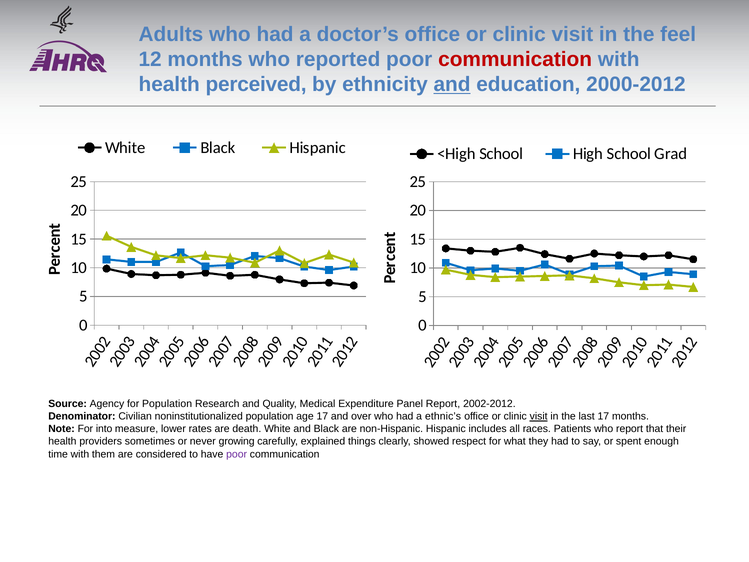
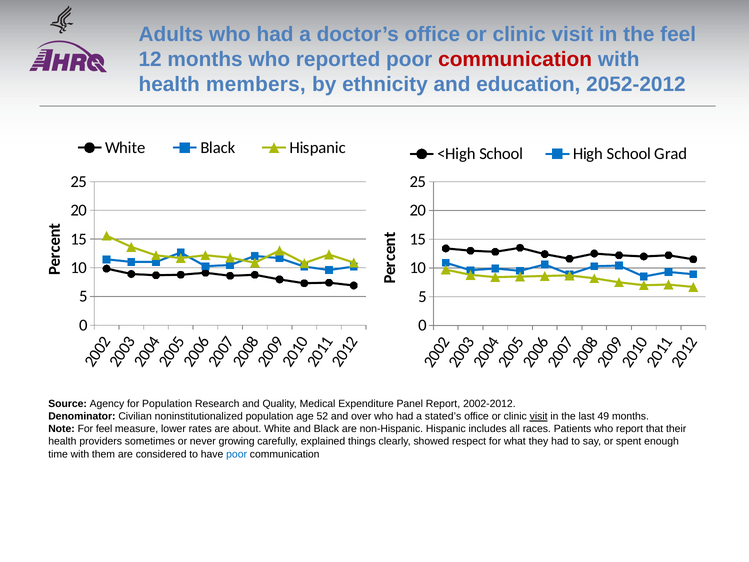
perceived: perceived -> members (256, 84)
and underline: present -> none (452, 84)
2000-2012: 2000-2012 -> 2052-2012 (636, 84)
age 17: 17 -> 52 (322, 416)
ethnic’s: ethnic’s -> stated’s (443, 416)
last 17: 17 -> 49 (603, 416)
For into: into -> feel (104, 429)
death: death -> about (247, 429)
poor colour: purple -> blue (237, 454)
